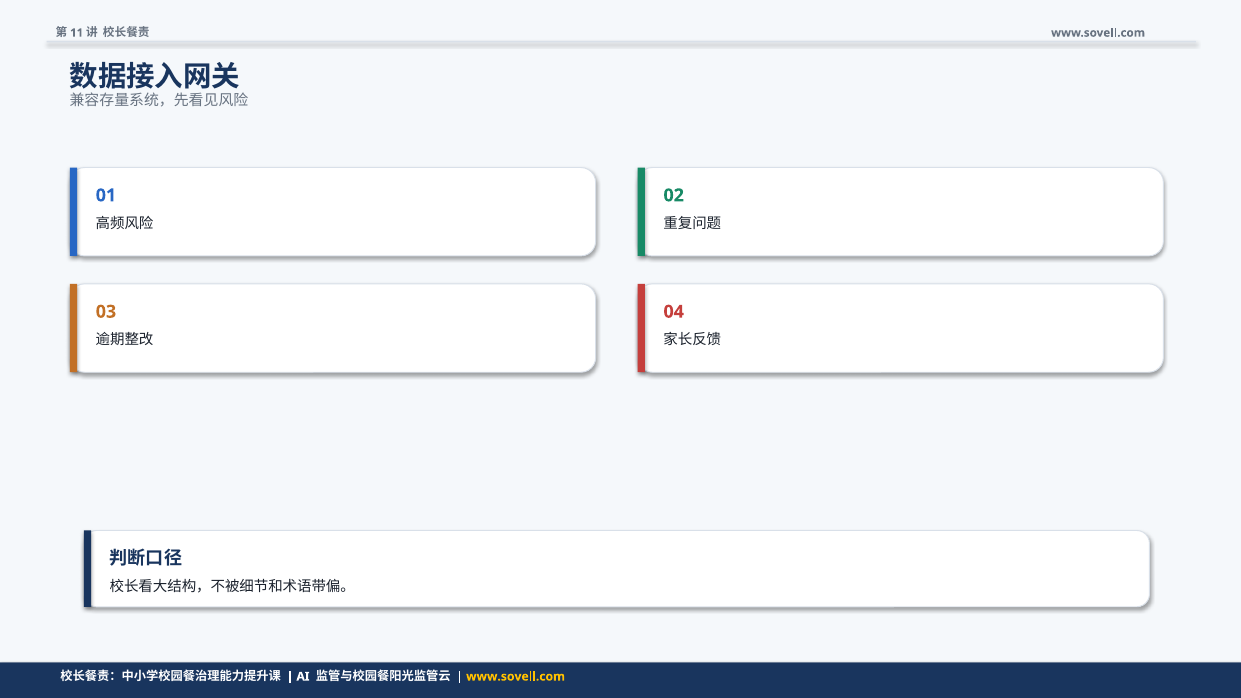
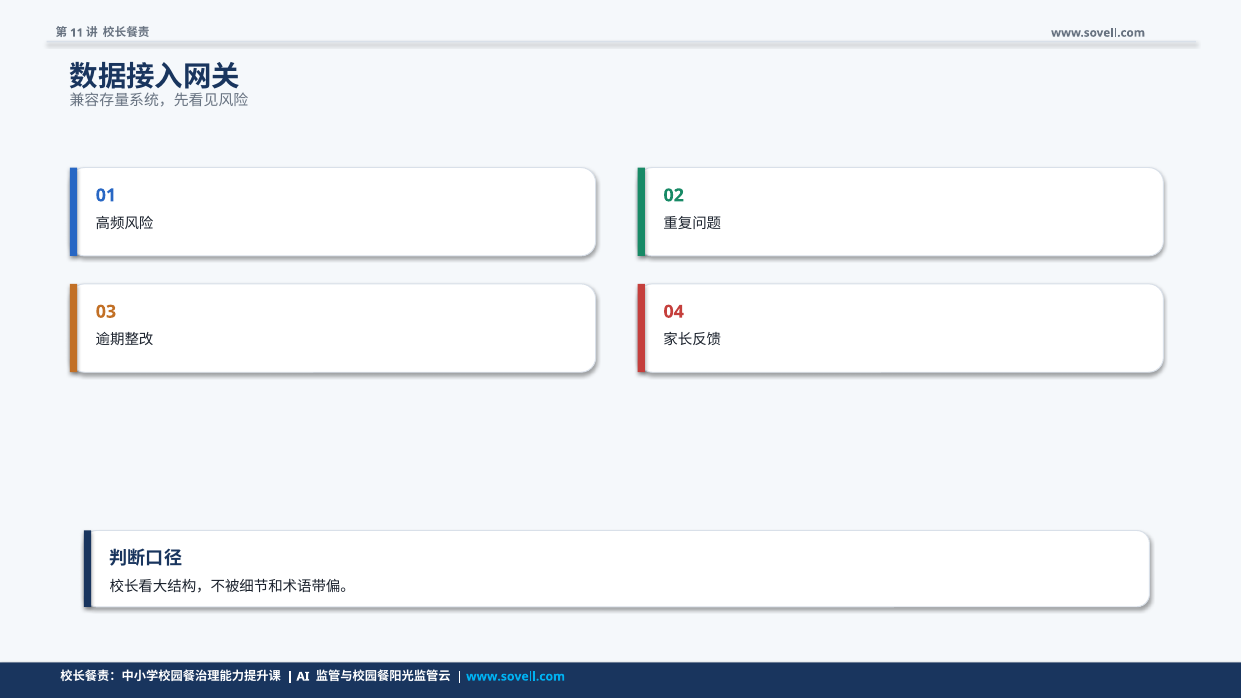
www.sovell.com colour: yellow -> light blue (516, 677)
